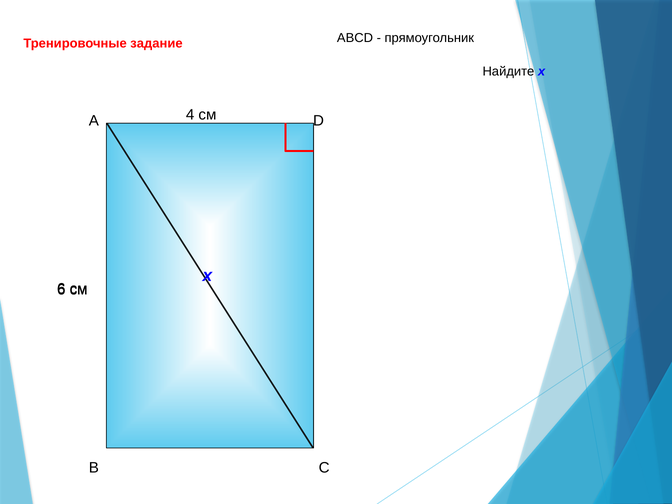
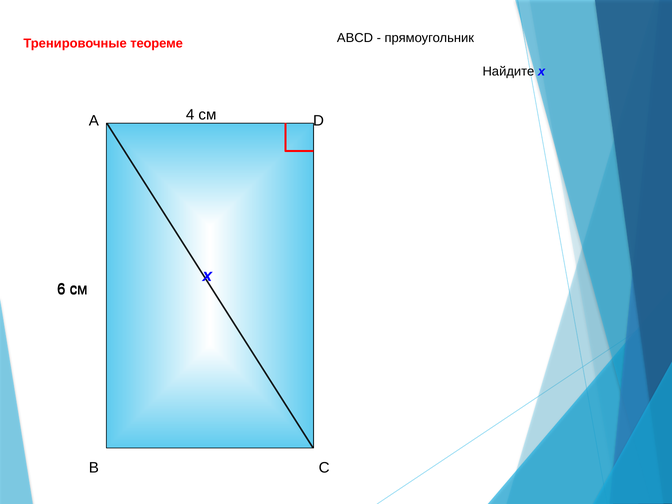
задание: задание -> теореме (157, 43)
